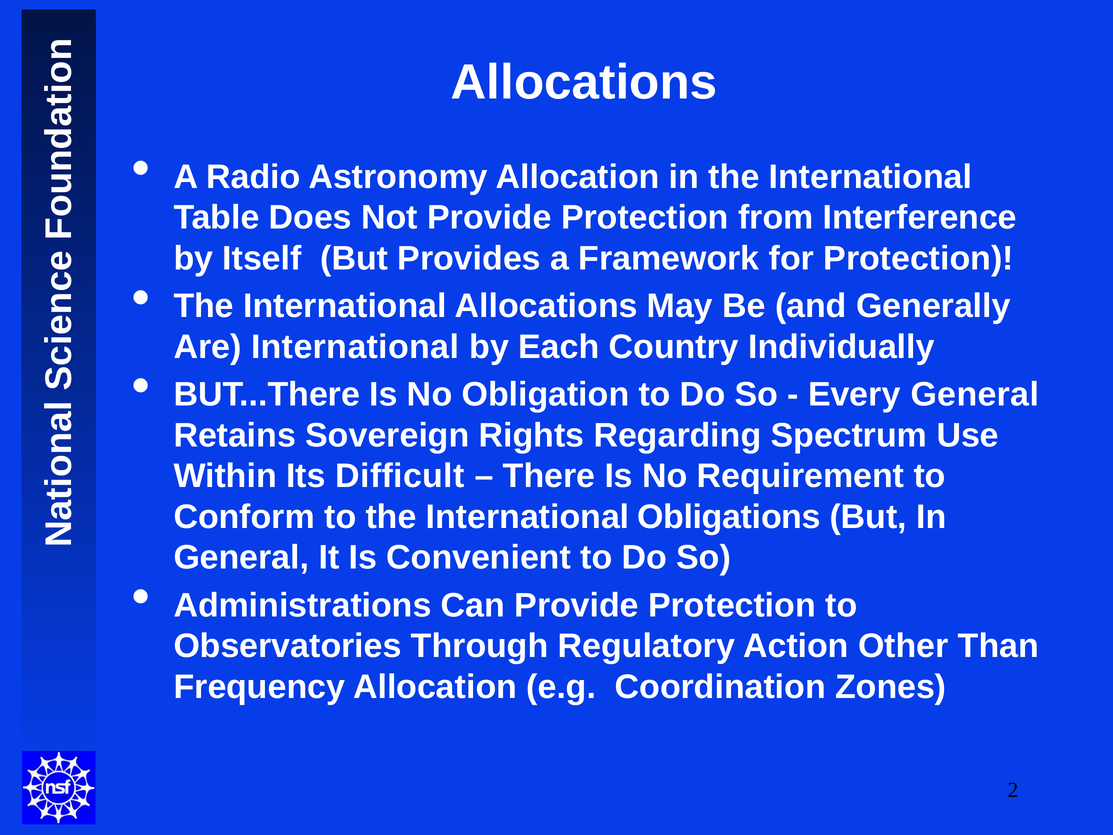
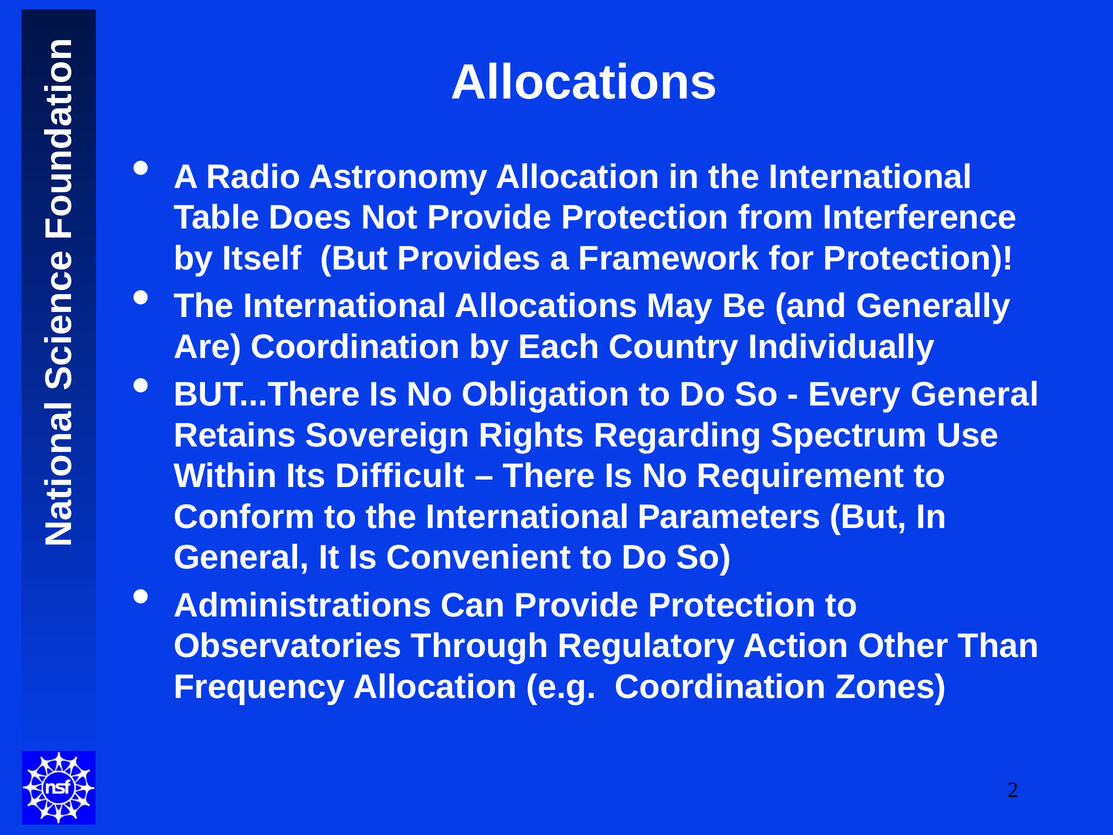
Are International: International -> Coordination (355, 347)
Obligations: Obligations -> Parameters (729, 517)
